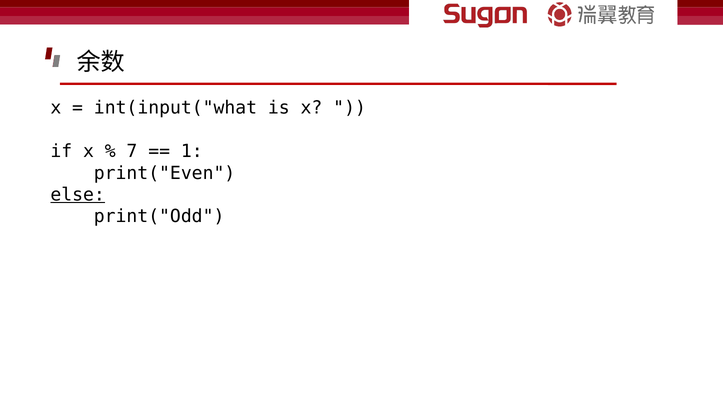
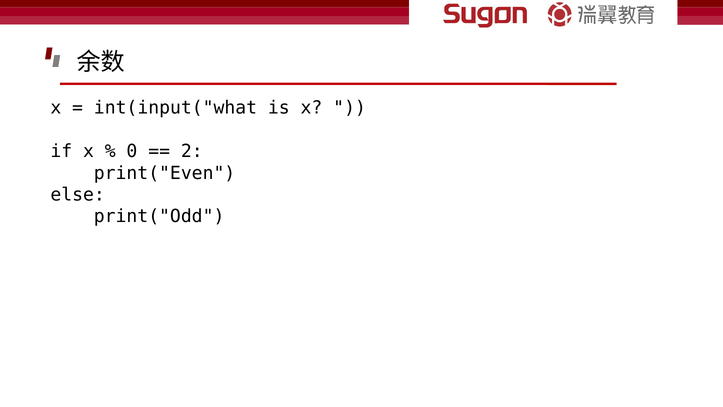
7: 7 -> 0 (132, 151)
1: 1 -> 2 (192, 151)
else underline: present -> none (78, 195)
